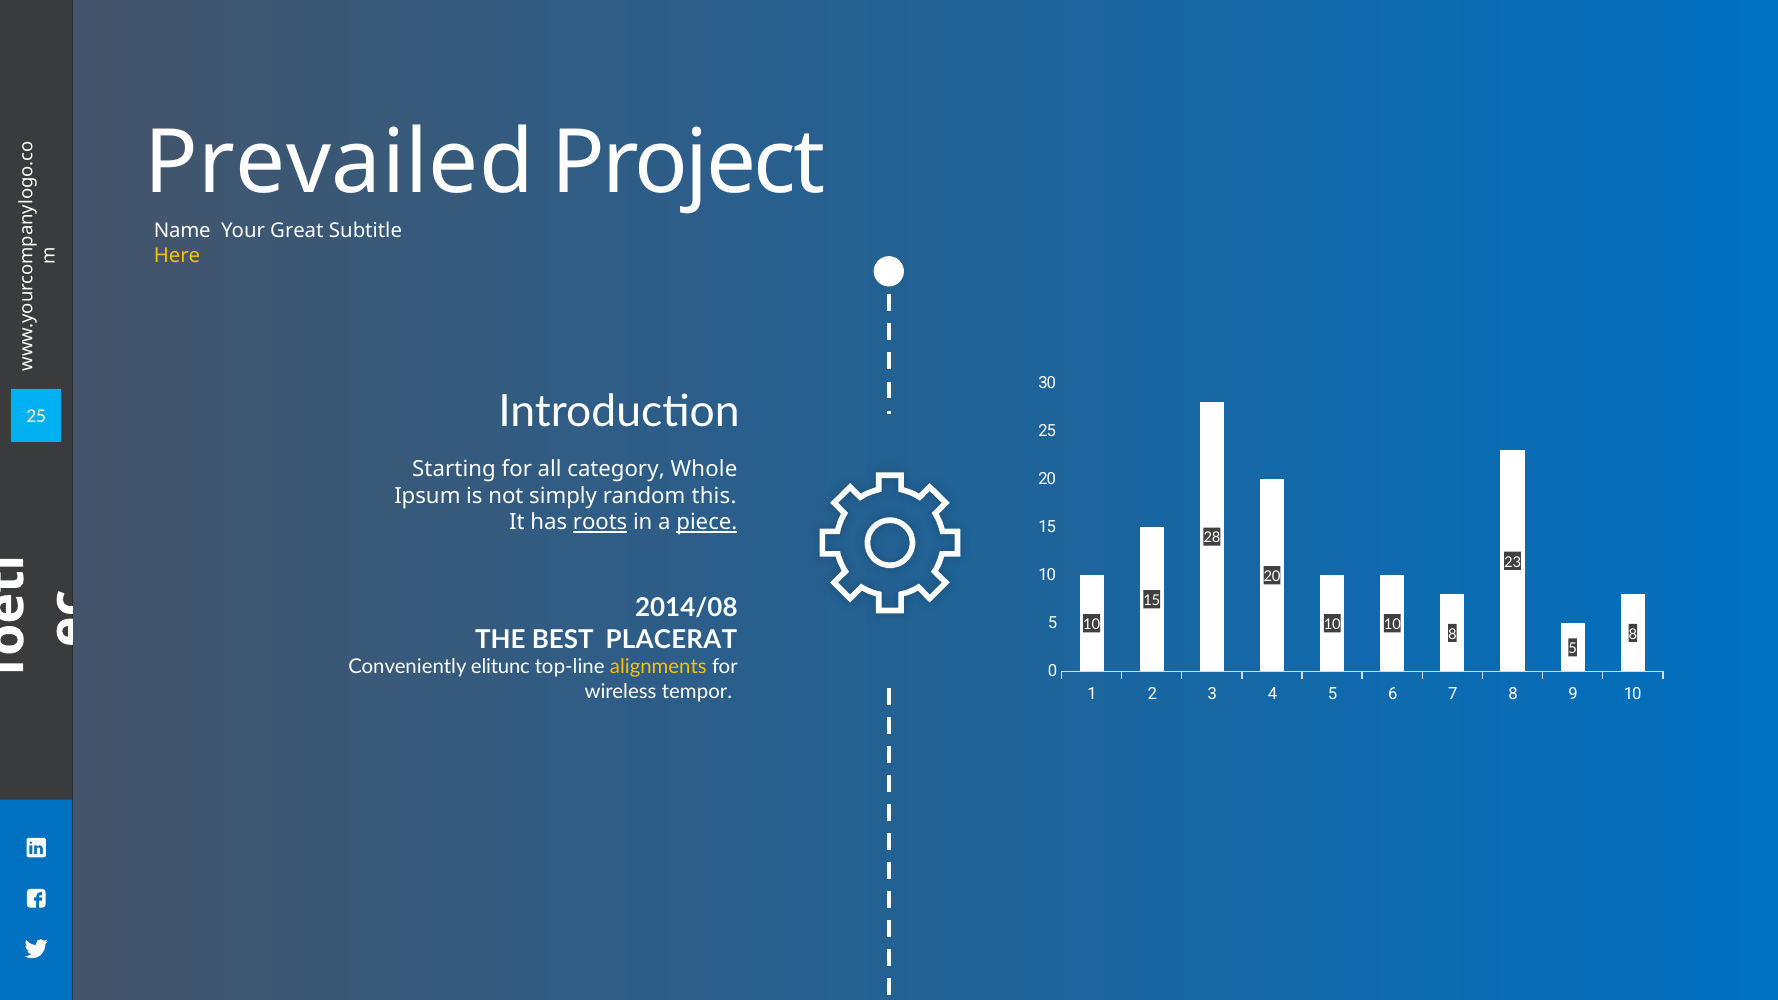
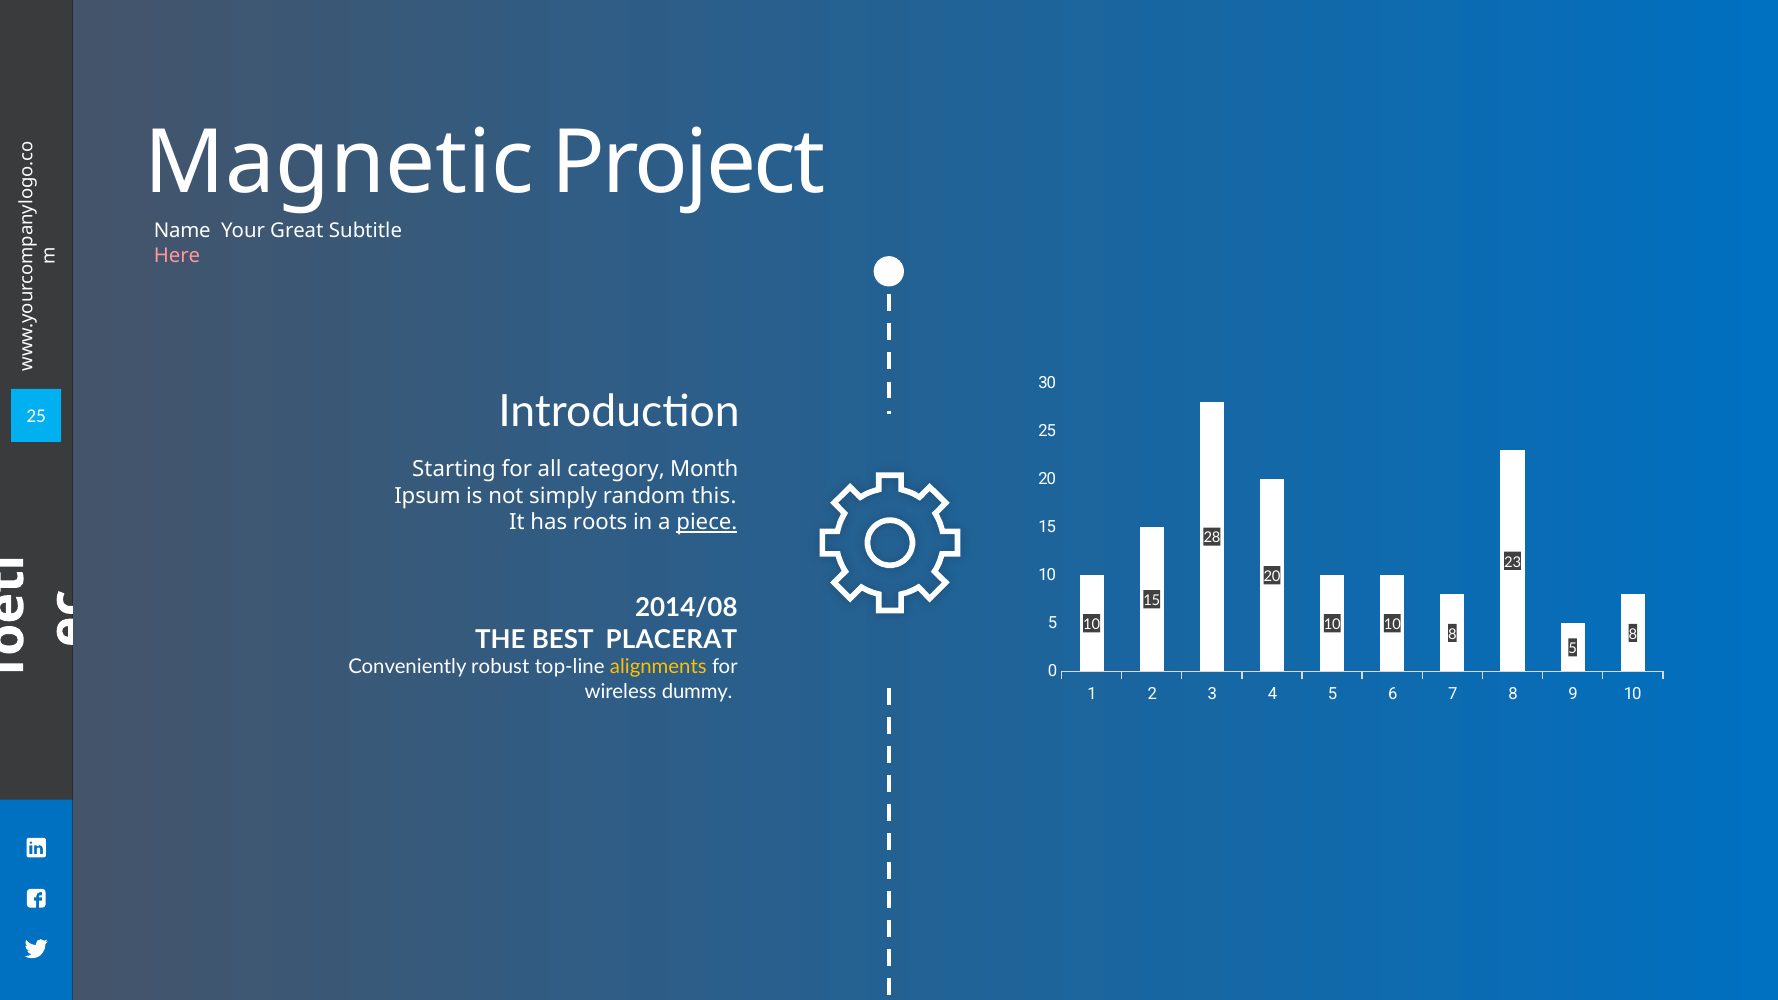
Prevailed: Prevailed -> Magnetic (339, 163)
Here colour: yellow -> pink (177, 256)
Whole: Whole -> Month (704, 469)
roots underline: present -> none (600, 523)
elitunc: elitunc -> robust (500, 667)
tempor: tempor -> dummy (697, 691)
